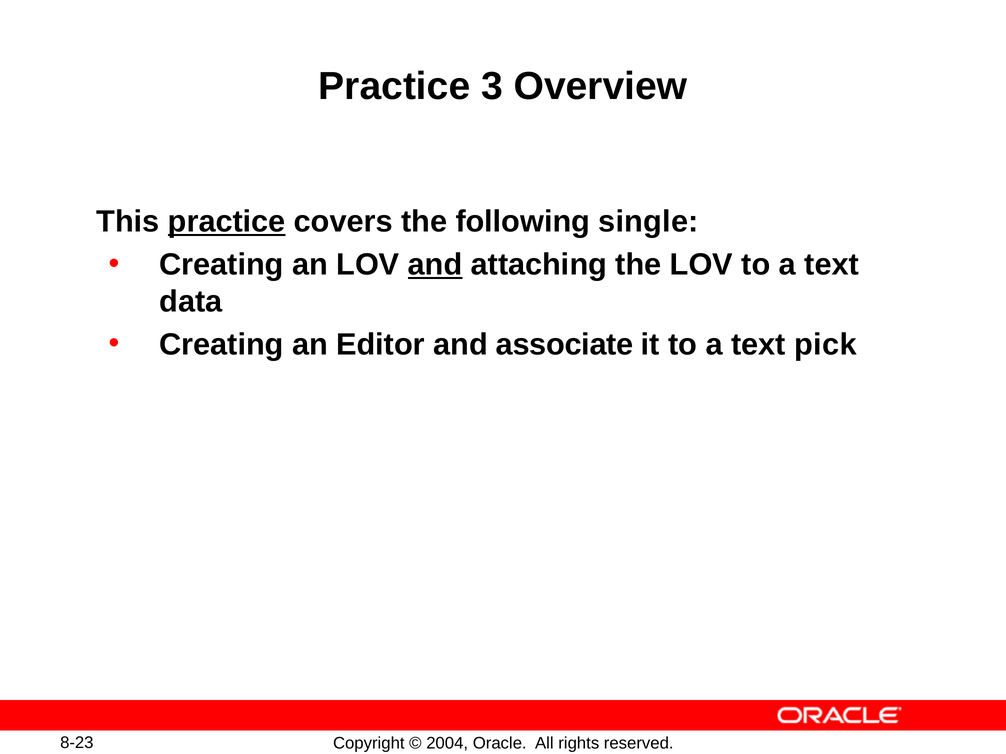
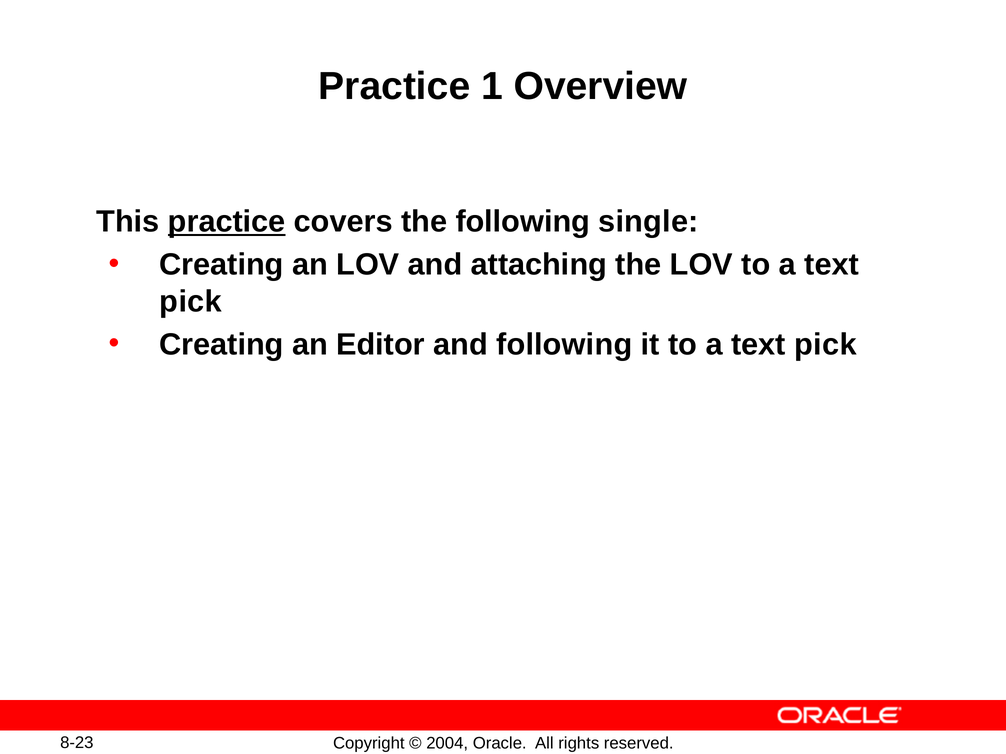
3: 3 -> 1 (492, 86)
and underline: present -> none (435, 265)
data: data -> pick (191, 302)
and associate: associate -> following (564, 345)
